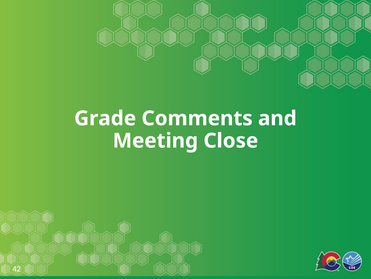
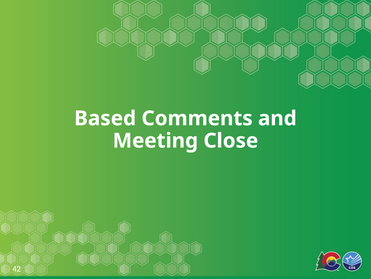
Grade: Grade -> Based (105, 118)
